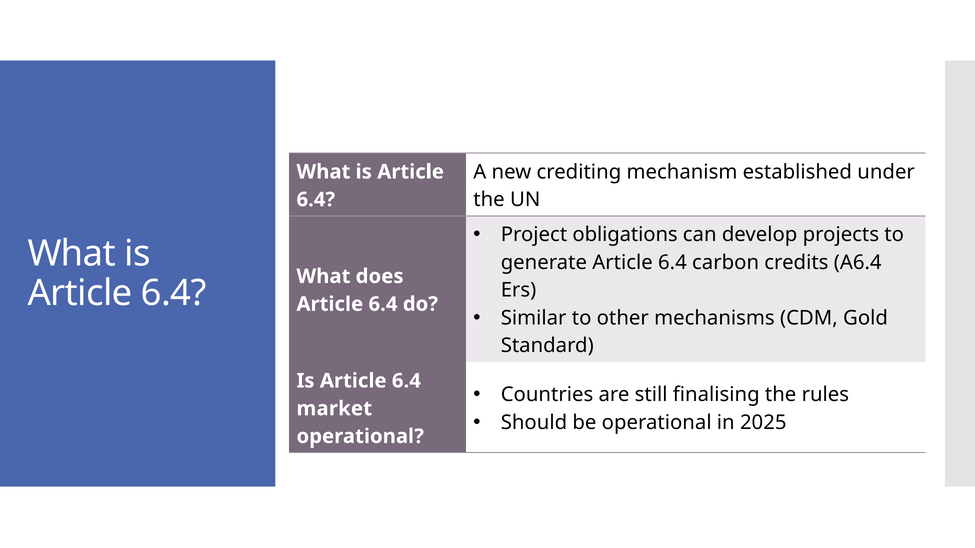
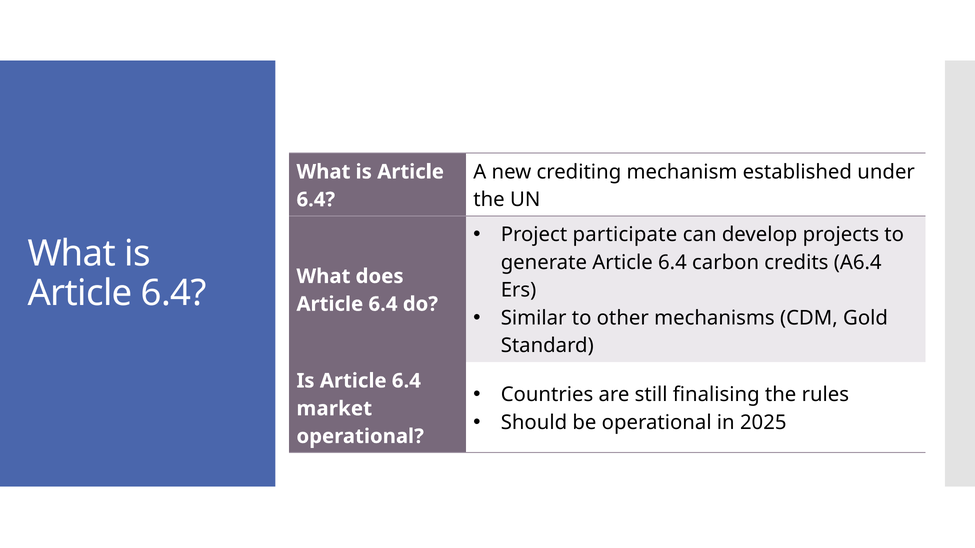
obligations: obligations -> participate (625, 235)
